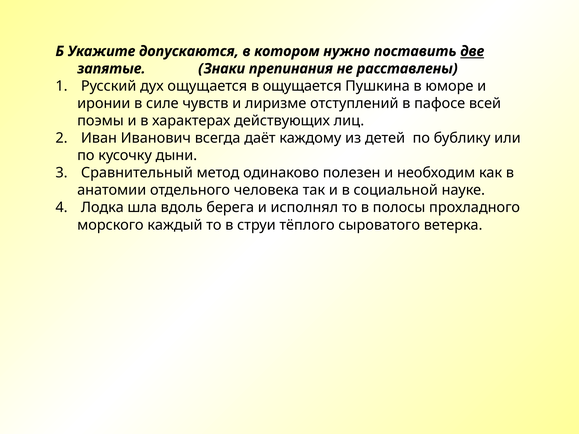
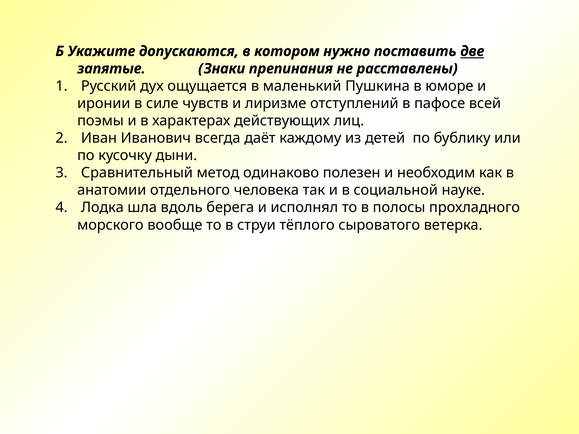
в ощущается: ощущается -> маленький (302, 86)
каждый: каждый -> вообще (175, 225)
